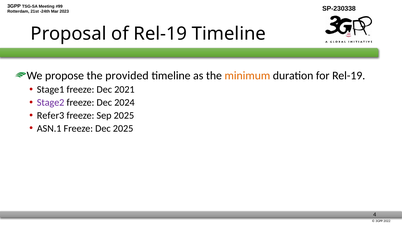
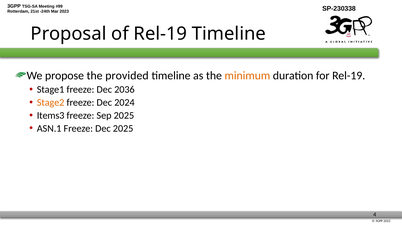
2021: 2021 -> 2036 (124, 90)
Stage2 colour: purple -> orange (51, 103)
Refer3: Refer3 -> Items3 (51, 116)
